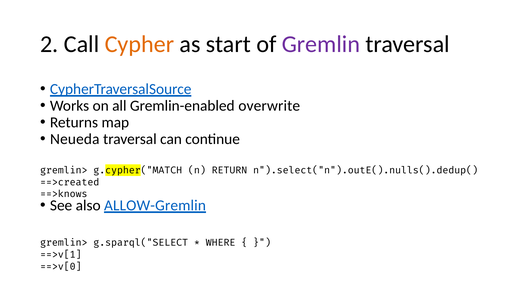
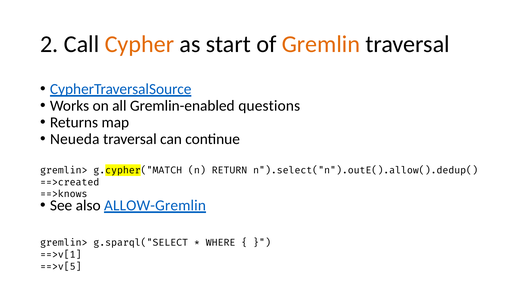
Gremlin colour: purple -> orange (321, 44)
overwrite: overwrite -> questions (269, 106)
n").select("n").outE().nulls().dedup(: n").select("n").outE().nulls().dedup( -> n").select("n").outE().allow().dedup( (366, 170)
==>v[0: ==>v[0 -> ==>v[5 (61, 266)
